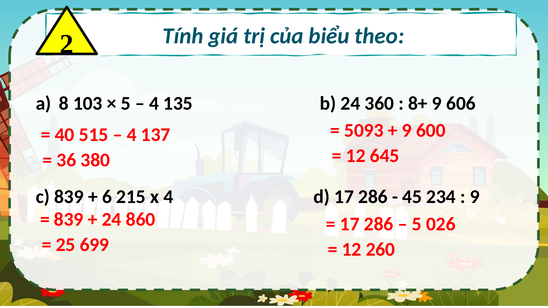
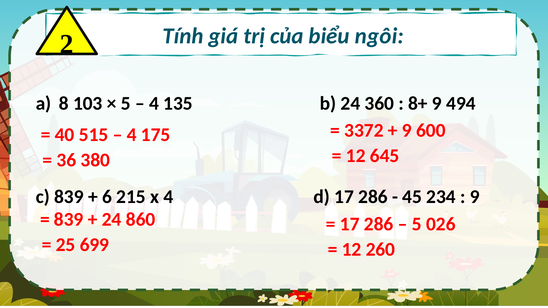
theo: theo -> ngôi (379, 36)
606: 606 -> 494 (461, 104)
5093: 5093 -> 3372 (364, 131)
137: 137 -> 175 (156, 135)
